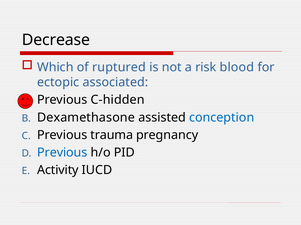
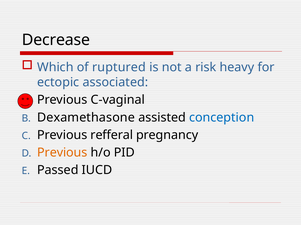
blood: blood -> heavy (237, 68)
C-hidden: C-hidden -> C-vaginal (118, 100)
trauma: trauma -> refferal (112, 135)
Previous colour: blue -> orange (62, 153)
Activity: Activity -> Passed (58, 170)
